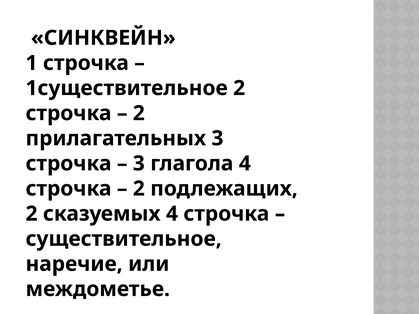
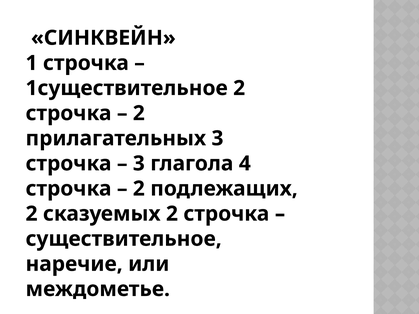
сказуемых 4: 4 -> 2 (172, 214)
